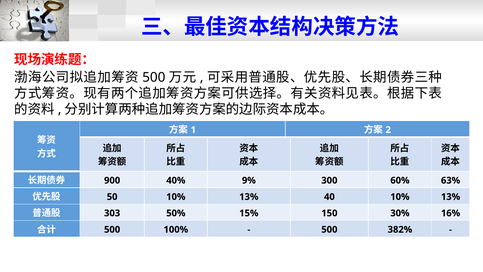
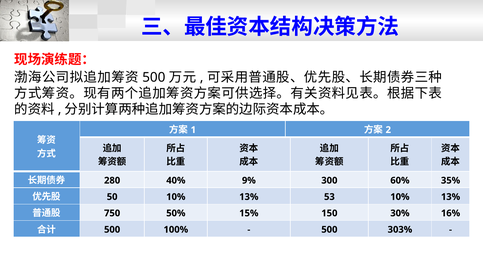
900: 900 -> 280 (112, 180)
63%: 63% -> 35% (451, 180)
40: 40 -> 53 (329, 197)
303: 303 -> 750 (112, 213)
382%: 382% -> 303% (400, 229)
